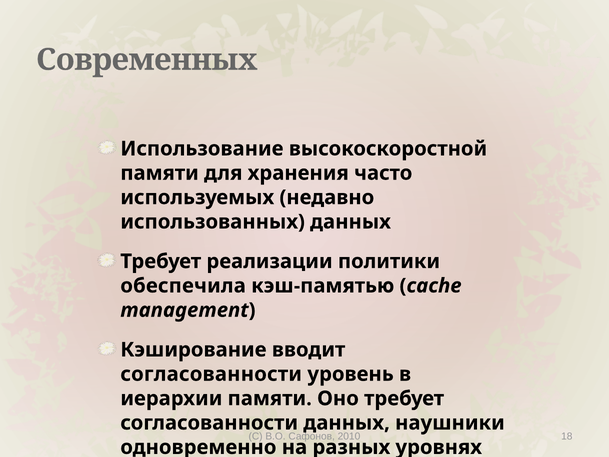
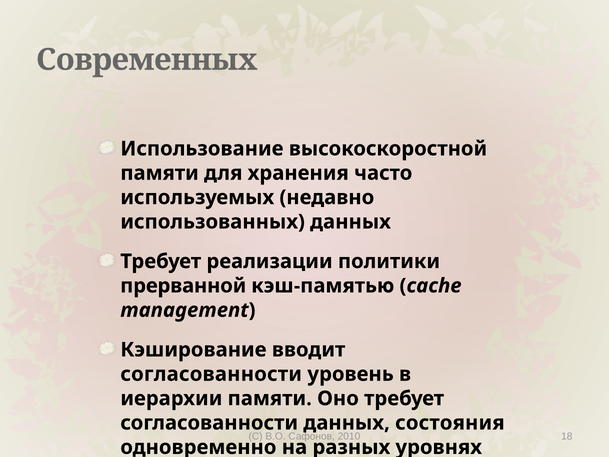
обеспечила: обеспечила -> прерванной (183, 286)
наушники: наушники -> состояния (450, 423)
